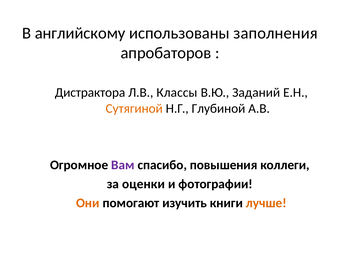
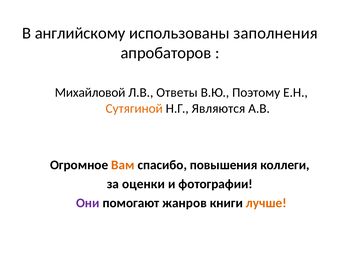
Дистрактора: Дистрактора -> Михайловой (90, 93)
Классы: Классы -> Ответы (177, 93)
Заданий: Заданий -> Поэтому (256, 93)
Глубиной: Глубиной -> Являются (218, 108)
Вам colour: purple -> orange (123, 165)
Они colour: orange -> purple (88, 203)
изучить: изучить -> жанров (185, 203)
